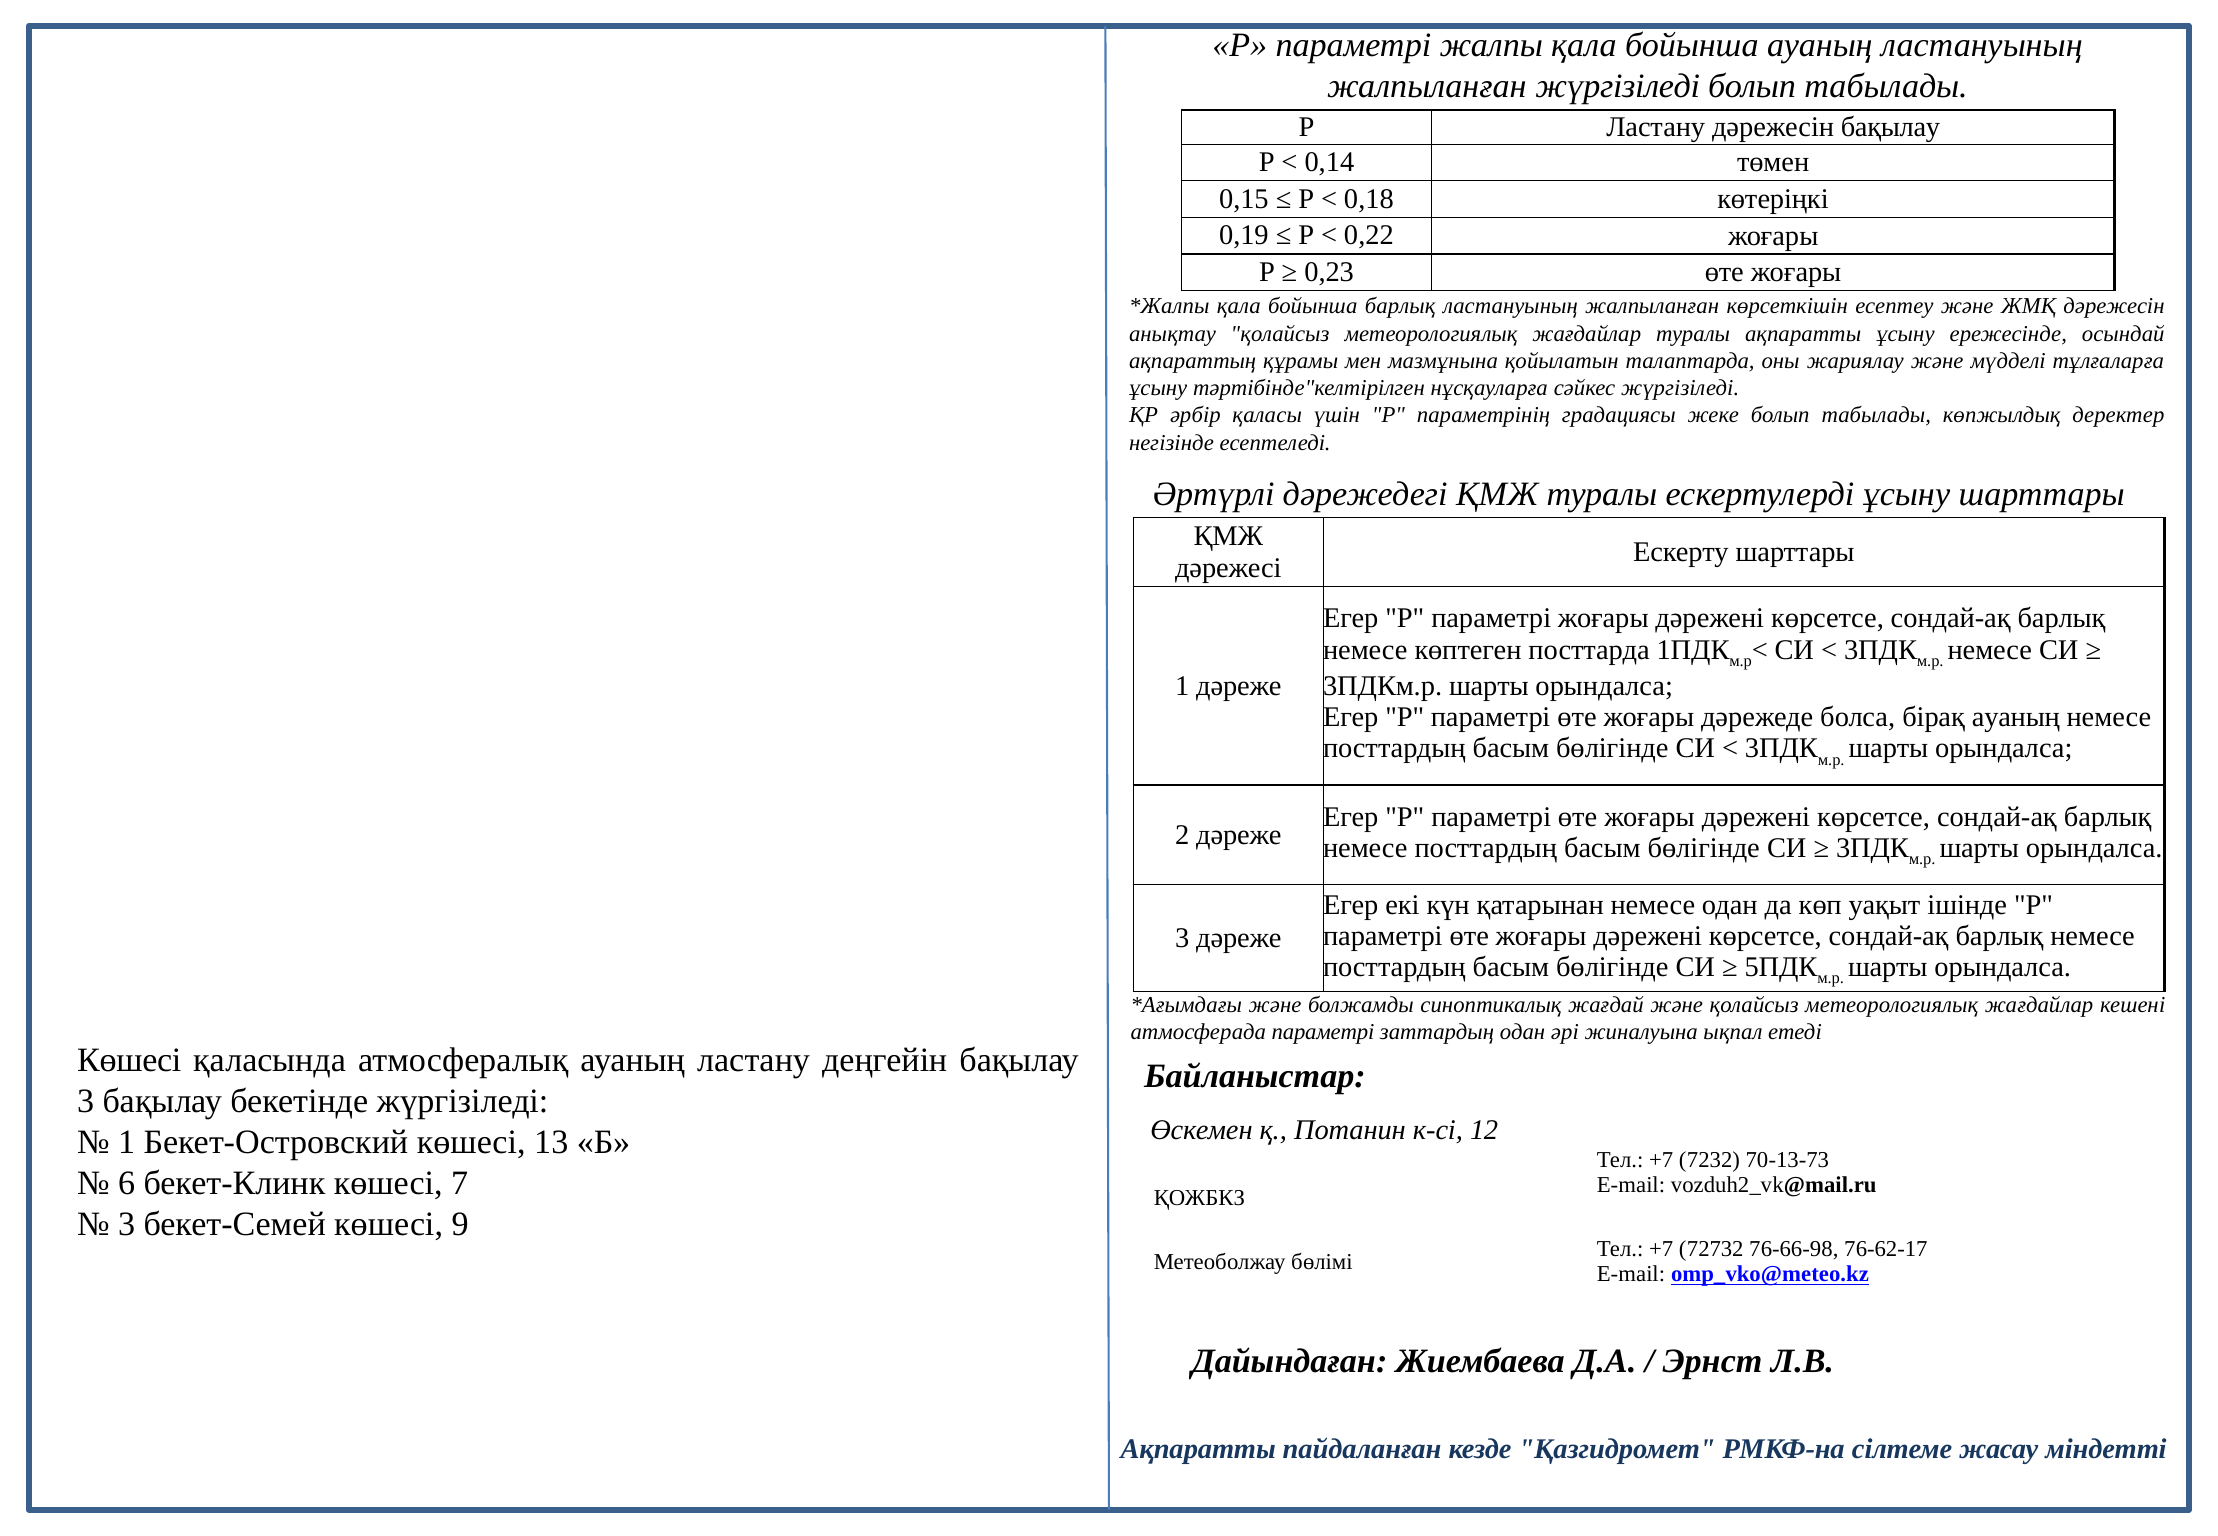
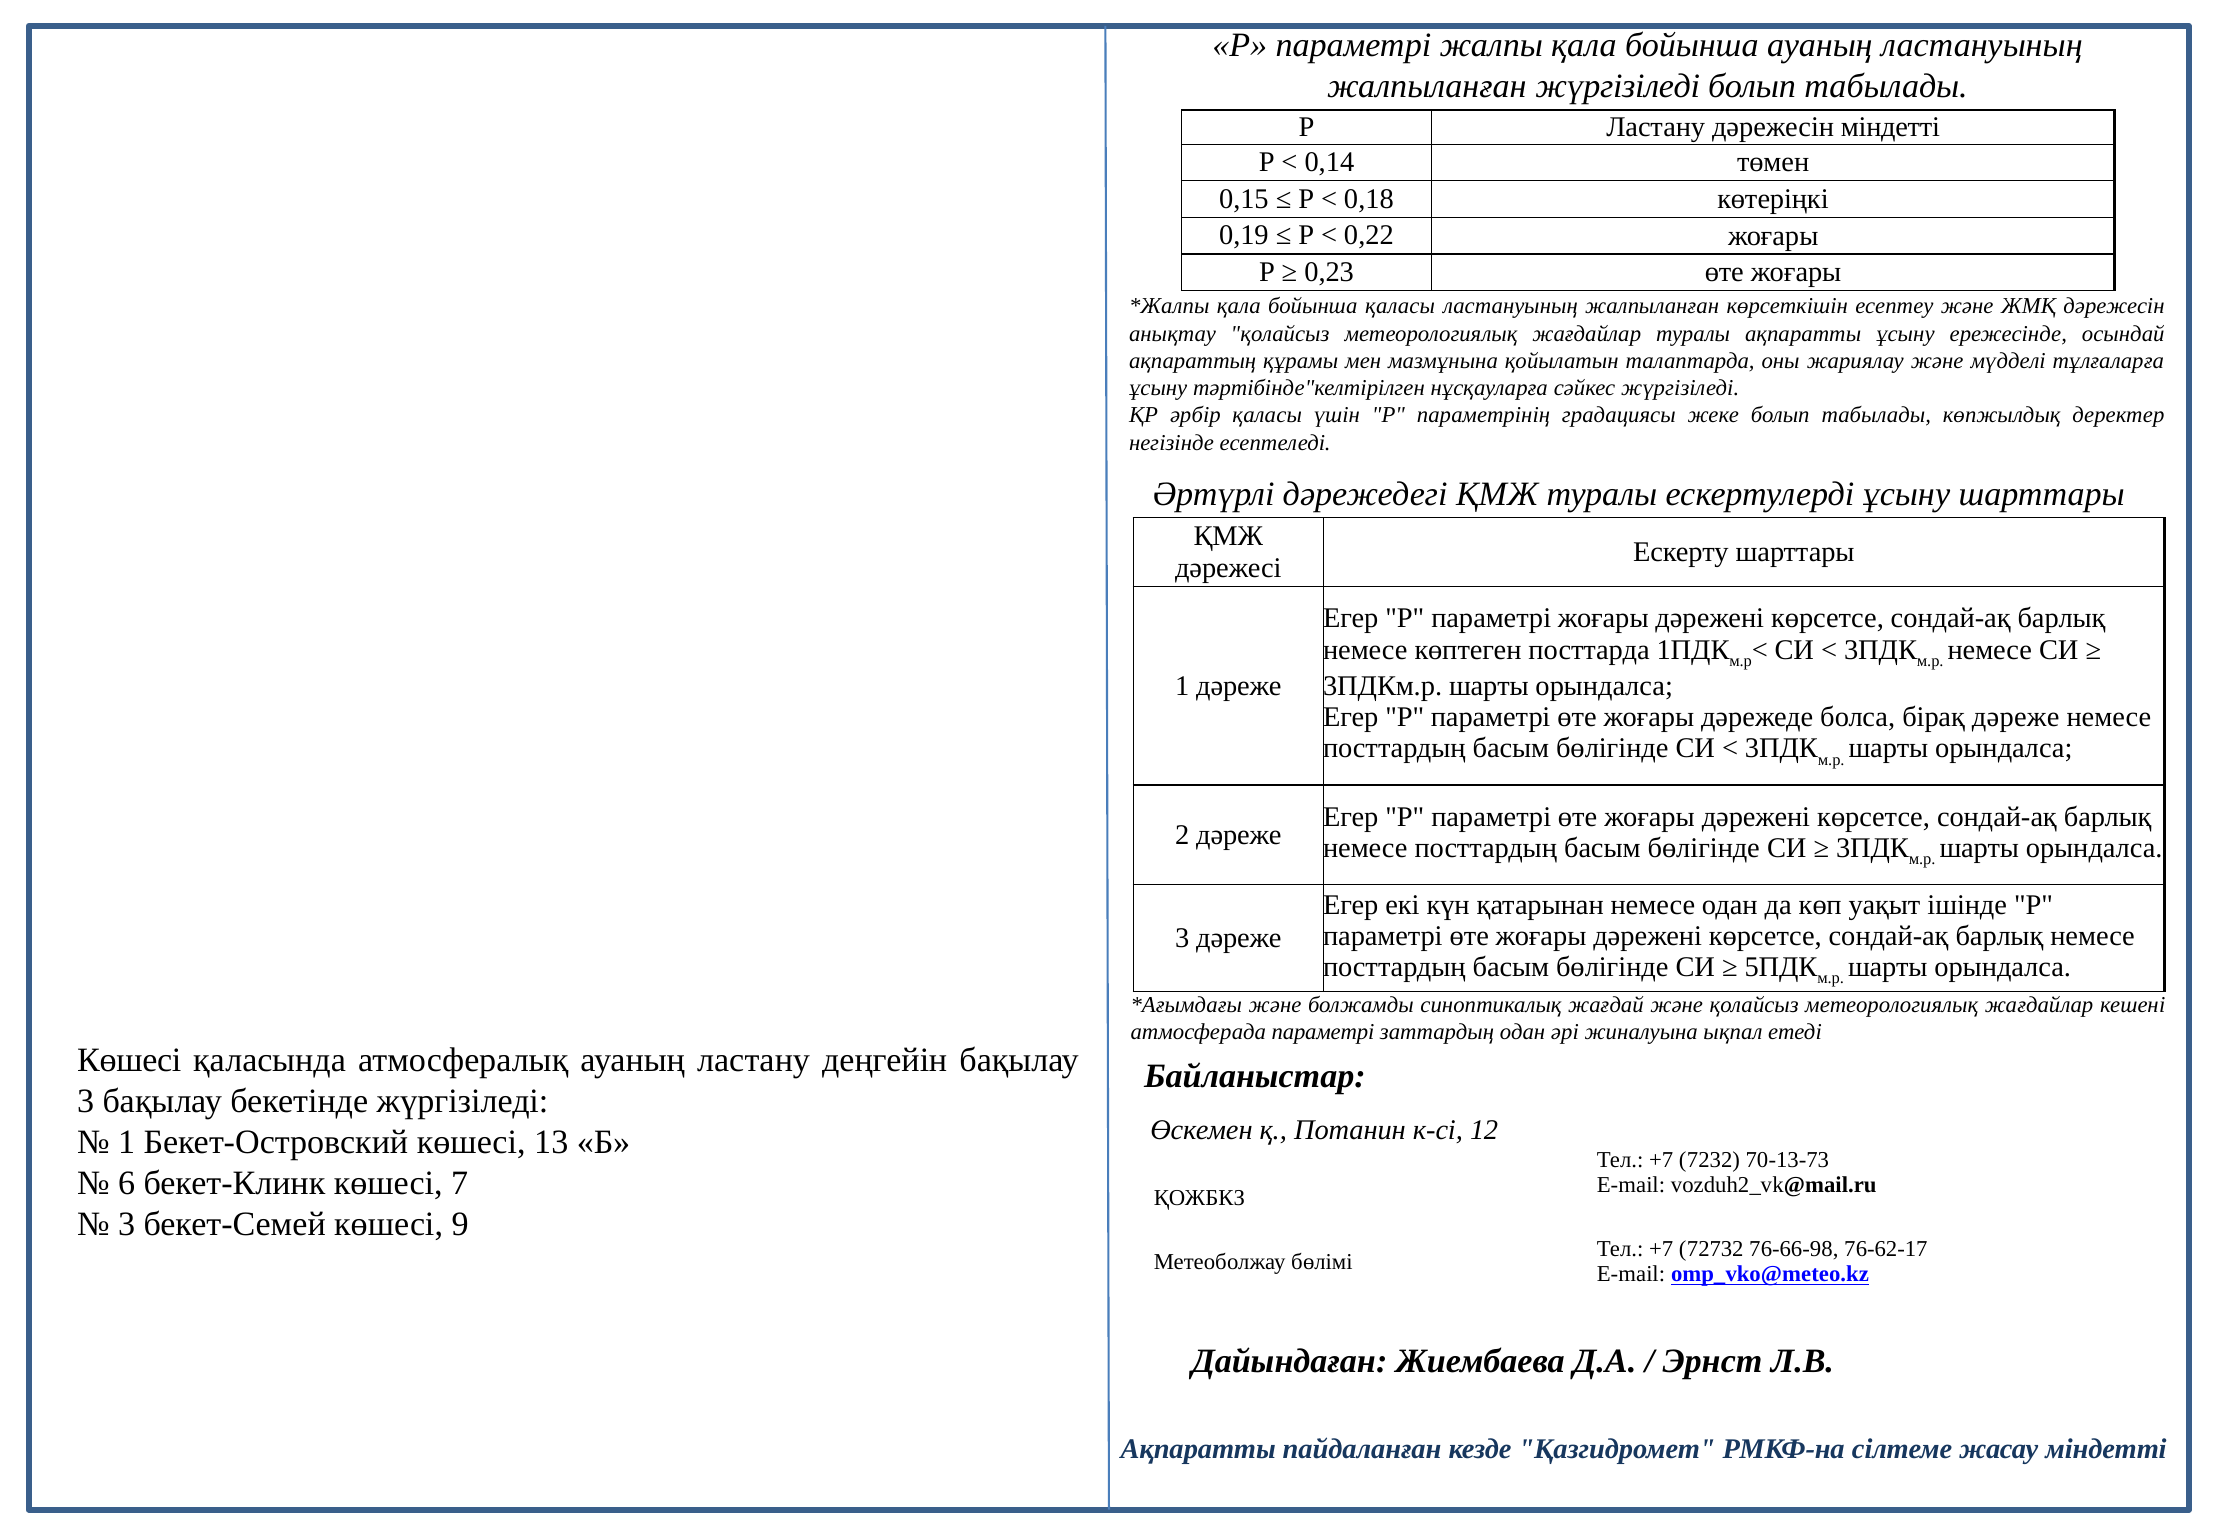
дәрежесін бақылау: бақылау -> міндетті (1890, 127)
бойынша барлық: барлық -> қаласы (1400, 306)
бірақ ауаның: ауаның -> дәреже (2016, 717)
